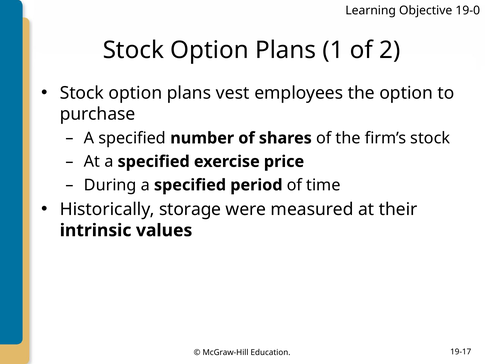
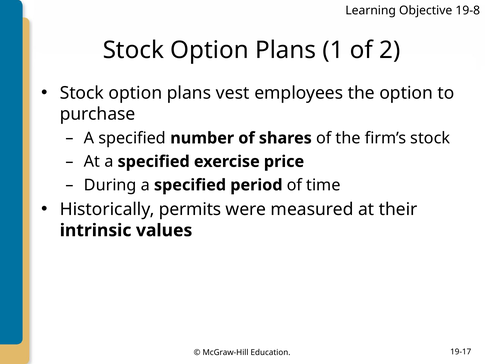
19-0: 19-0 -> 19-8 (468, 10)
storage: storage -> permits (190, 209)
